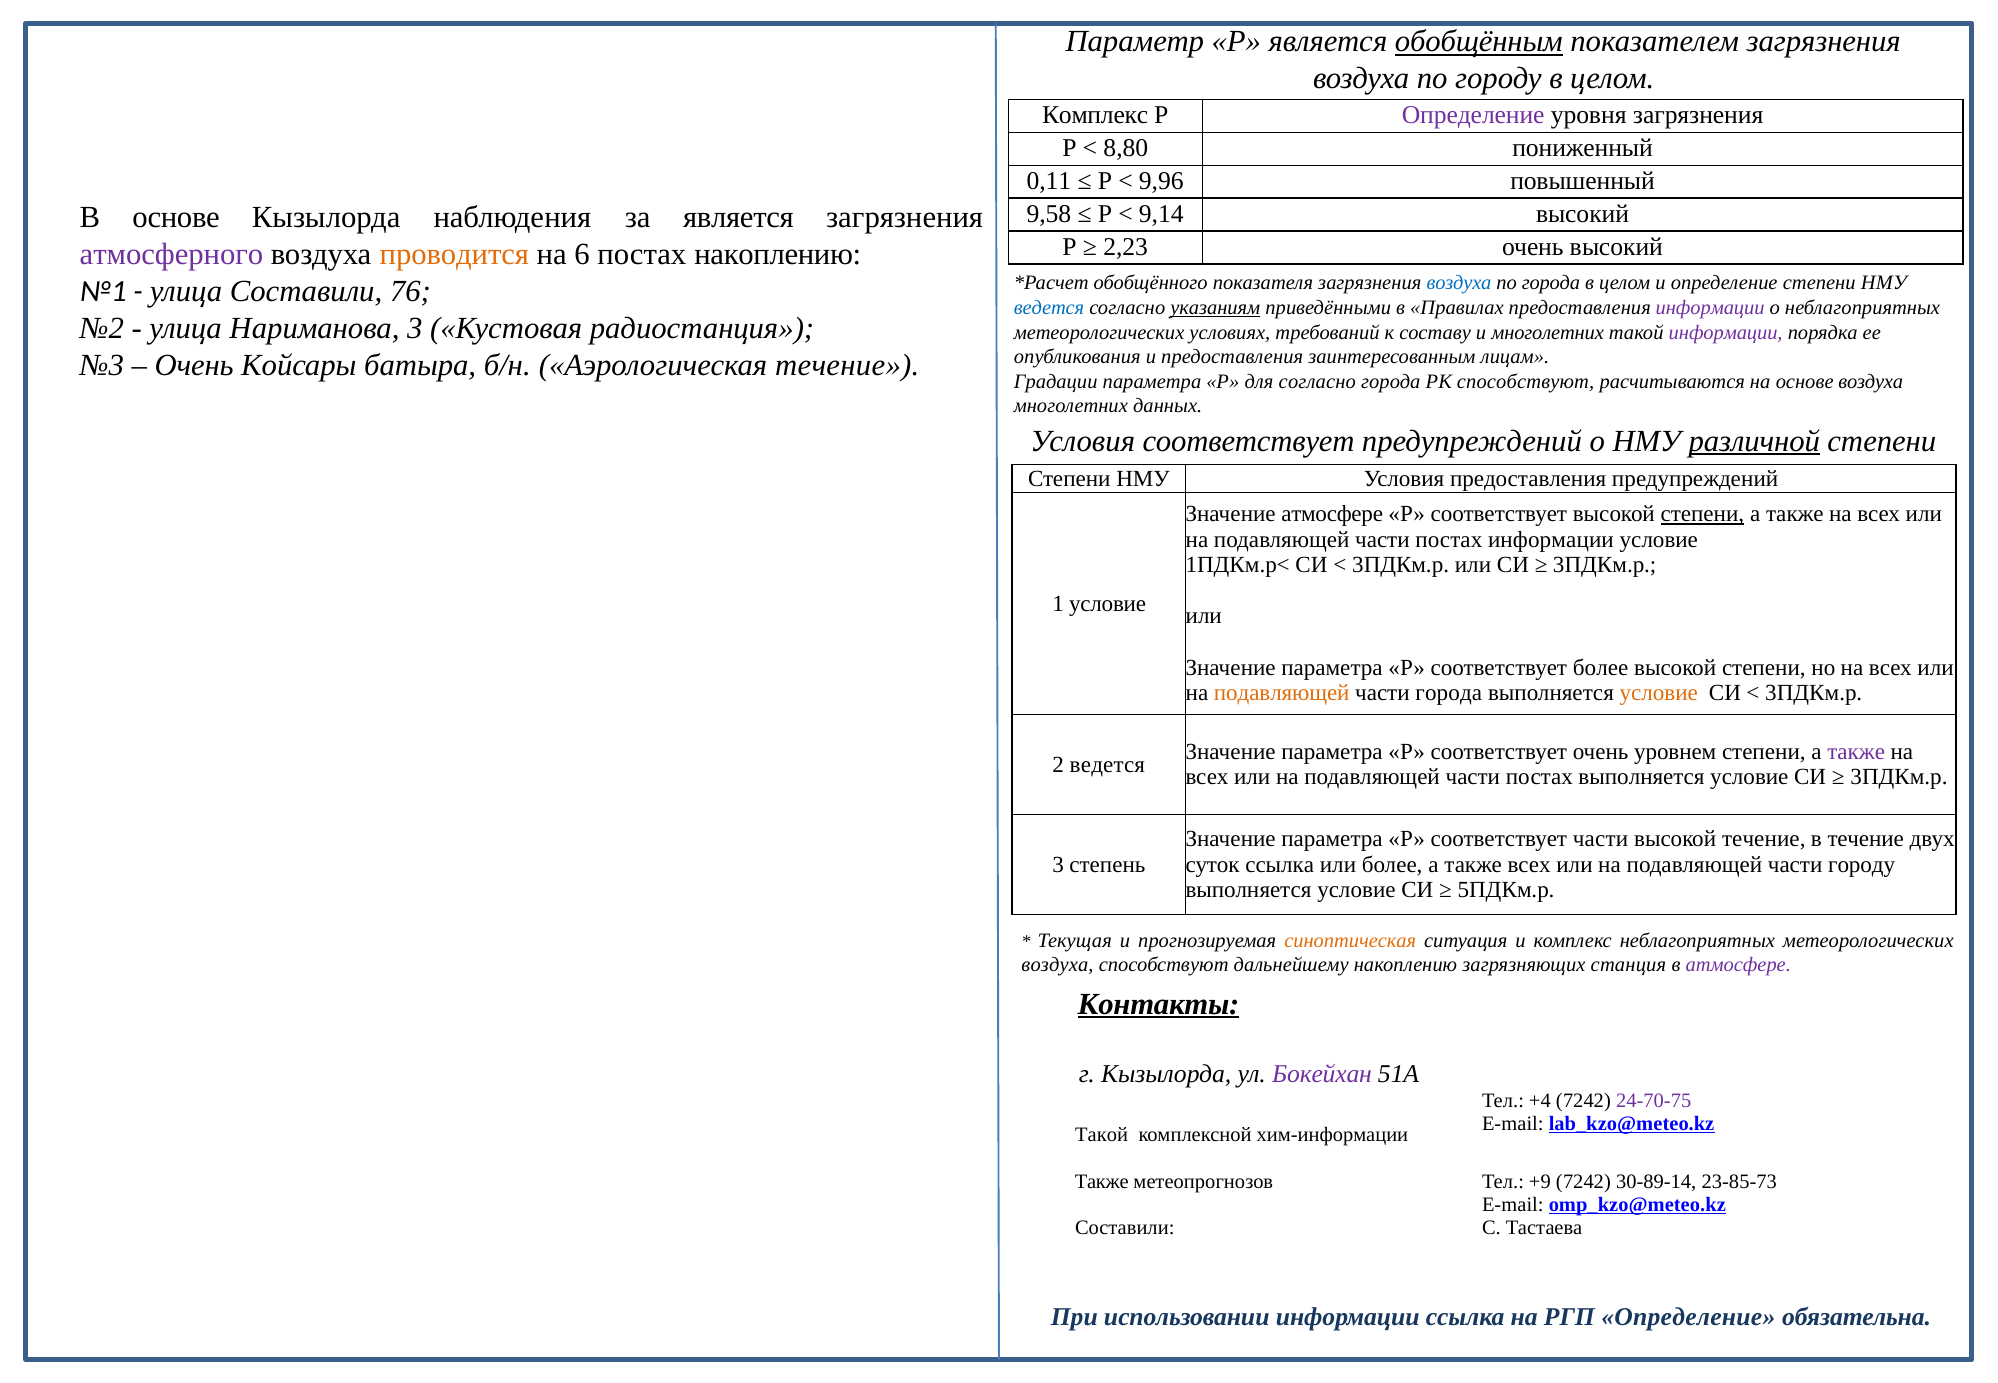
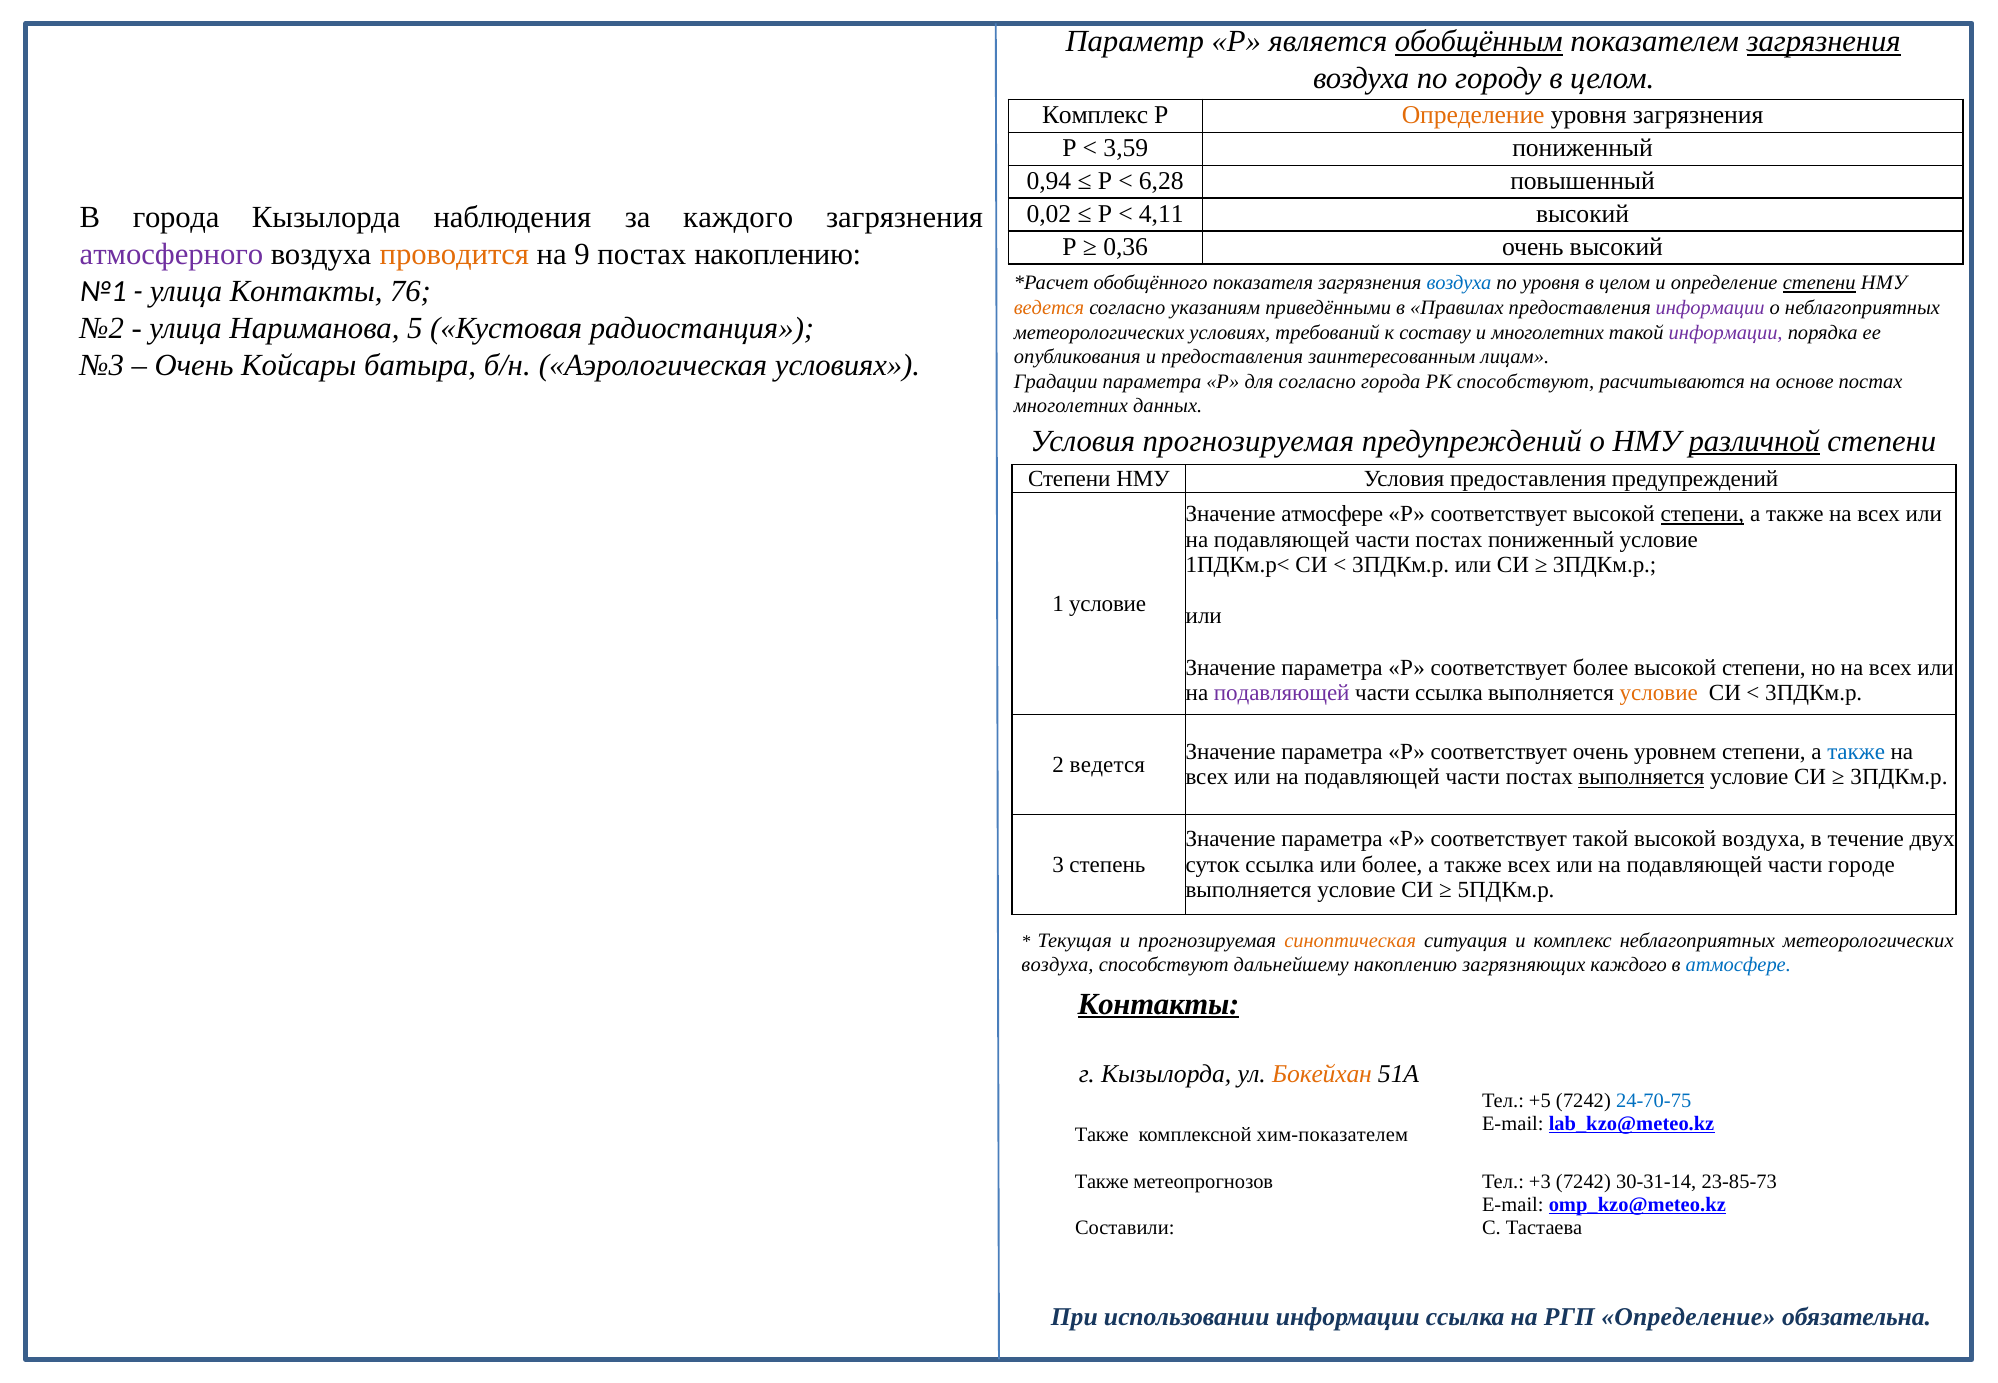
загрязнения underline: none -> present (1824, 42)
Определение colour: purple -> orange (1473, 115)
8,80: 8,80 -> 3,59 (1126, 148)
0,11: 0,11 -> 0,94 (1049, 181)
9,96: 9,96 -> 6,28 (1161, 181)
9,58: 9,58 -> 0,02 (1049, 214)
9,14: 9,14 -> 4,11 (1161, 214)
В основе: основе -> города (176, 218)
за является: является -> каждого (738, 218)
2,23: 2,23 -> 0,36 (1126, 247)
6: 6 -> 9 (582, 255)
по города: города -> уровня (1551, 283)
степени underline: none -> present (1819, 283)
улица Составили: Составили -> Контакты (306, 291)
ведется colour: blue -> orange (1049, 308)
указаниям underline: present -> none (1215, 308)
Нариманова 3: 3 -> 5 (415, 328)
Аэрологическая течение: течение -> условиях (847, 365)
основе воздуха: воздуха -> постах (1871, 381)
Условия соответствует: соответствует -> прогнозируемая (1248, 441)
постах информации: информации -> пониженный (1551, 540)
подавляющей colour: orange -> purple (1282, 693)
части города: города -> ссылка (1449, 693)
также colour: purple -> blue (1856, 752)
выполняется underline: none -> present (1641, 777)
соответствует части: части -> такой (1601, 839)
высокой течение: течение -> воздуха (1764, 839)
части городу: городу -> городе (1862, 865)
загрязняющих станция: станция -> каждого (1629, 965)
атмосфере colour: purple -> blue (1738, 965)
Бокейхан colour: purple -> orange (1322, 1074)
+4: +4 -> +5 (1540, 1101)
24-70-75 colour: purple -> blue (1654, 1101)
Такой: Такой -> Также (1102, 1135)
хим-информации: хим-информации -> хим-показателем (1332, 1135)
+9: +9 -> +3 (1540, 1182)
30-89-14: 30-89-14 -> 30-31-14 (1656, 1182)
